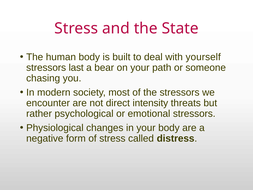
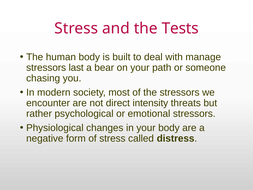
State: State -> Tests (180, 28)
yourself: yourself -> manage (203, 57)
